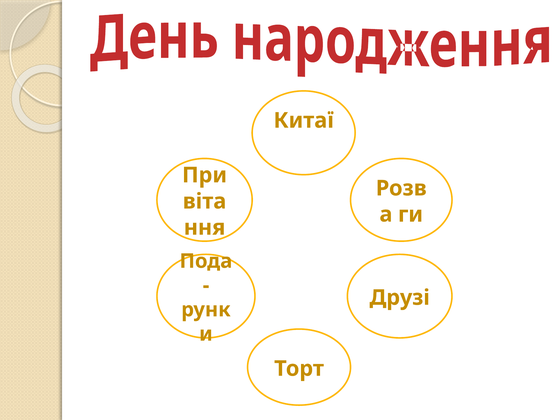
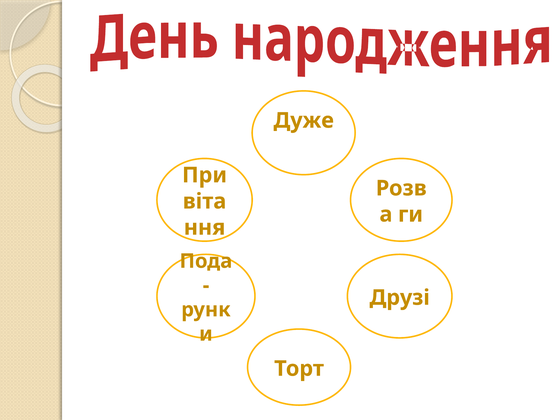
Китаї: Китаї -> Дуже (304, 121)
